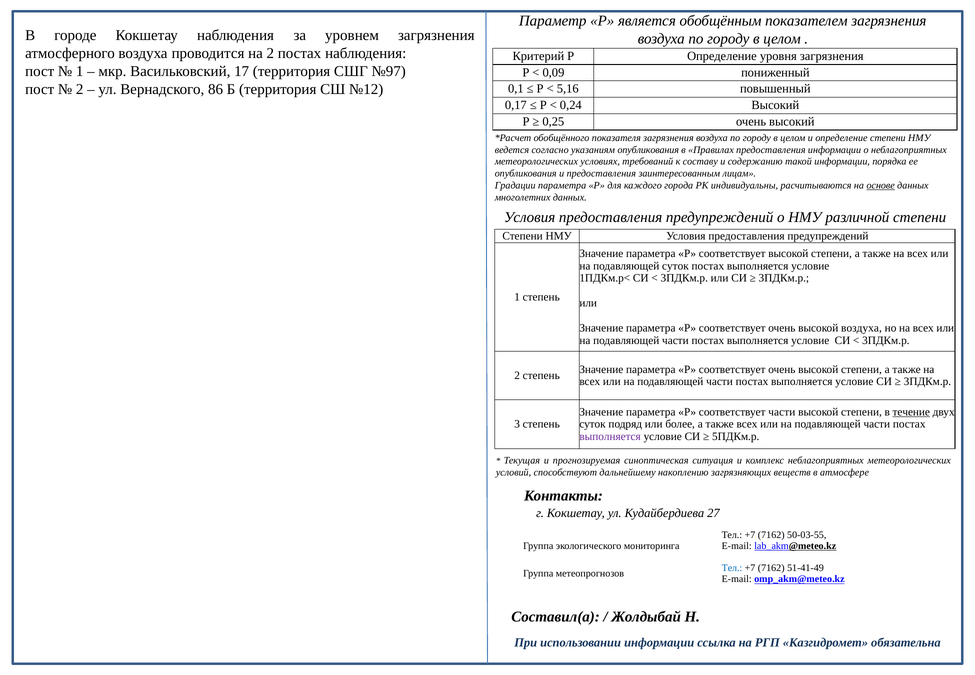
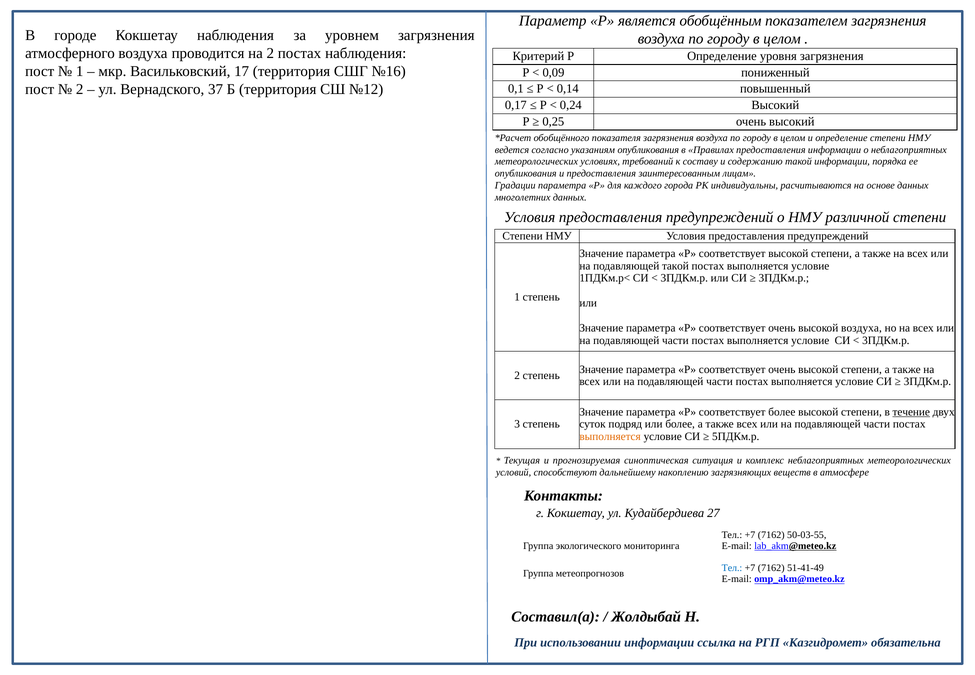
№97: №97 -> №16 (389, 72)
86: 86 -> 37 (216, 90)
5,16: 5,16 -> 0,14 (568, 89)
основе underline: present -> none (881, 186)
подавляющей суток: суток -> такой (675, 266)
соответствует части: части -> более (782, 412)
выполняется colour: purple -> orange (610, 437)
